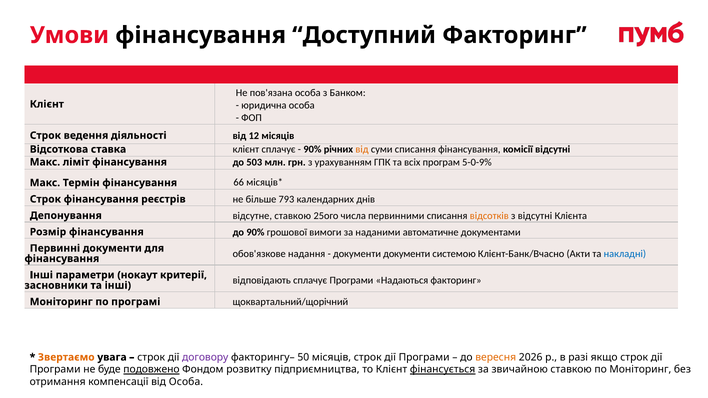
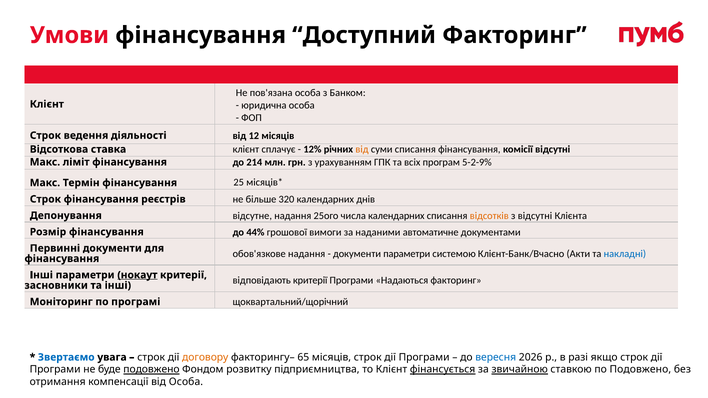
90%: 90% -> 12% (312, 150)
503: 503 -> 214 (254, 162)
5-0-9%: 5-0-9% -> 5-2-9% (477, 162)
66: 66 -> 25 (239, 182)
793: 793 -> 320 (286, 200)
відсутне ставкою: ставкою -> надання (293, 216)
числа первинними: первинними -> календарних (396, 216)
до 90%: 90% -> 44% (255, 232)
документи документи: документи -> параметри (407, 254)
нокаут underline: none -> present (137, 275)
відповідають сплачує: сплачує -> критерії (310, 281)
Звертаємо colour: orange -> blue (66, 357)
договору colour: purple -> orange (205, 357)
50: 50 -> 65 (303, 357)
вересня colour: orange -> blue (496, 357)
звичайною underline: none -> present (520, 370)
по Моніторинг: Моніторинг -> Подовжено (640, 370)
